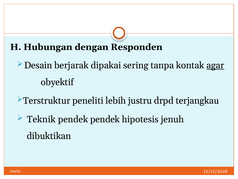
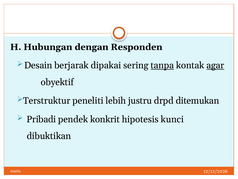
tanpa underline: none -> present (162, 65)
terjangkau: terjangkau -> ditemukan (197, 100)
Teknik: Teknik -> Pribadi (41, 119)
pendek pendek: pendek -> konkrit (105, 119)
jenuh: jenuh -> kunci (172, 119)
